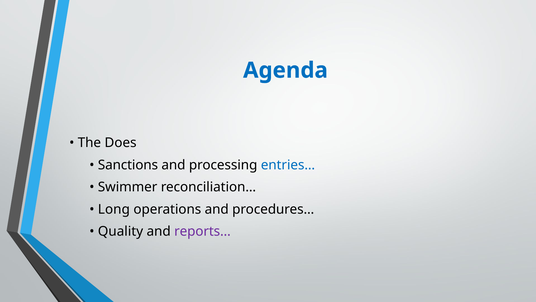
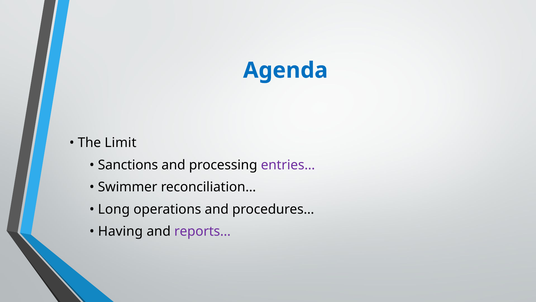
Does: Does -> Limit (121, 143)
entries… colour: blue -> purple (288, 165)
Quality: Quality -> Having (120, 231)
